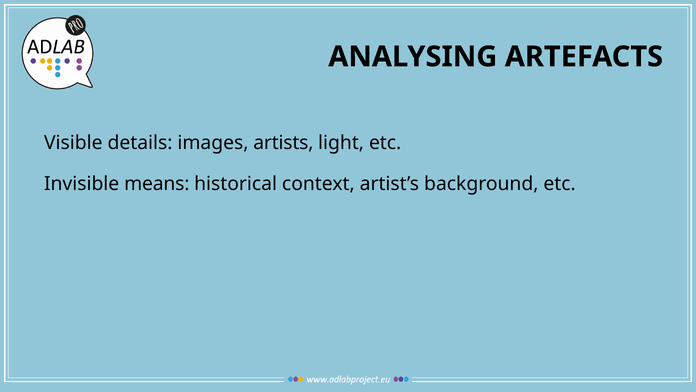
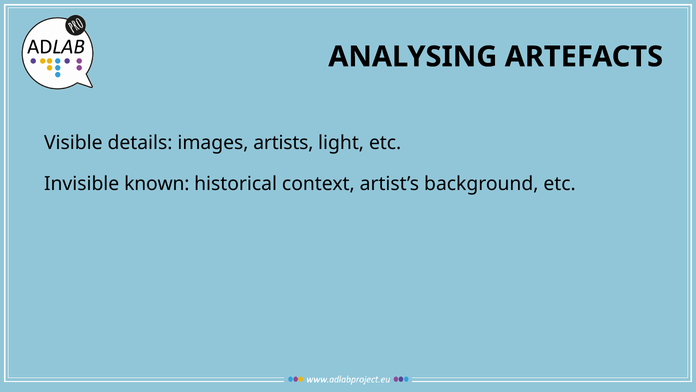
means: means -> known (157, 184)
